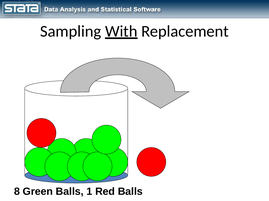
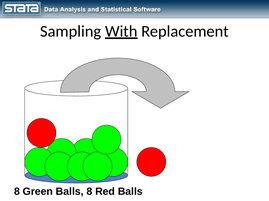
Balls 1: 1 -> 8 (89, 192)
